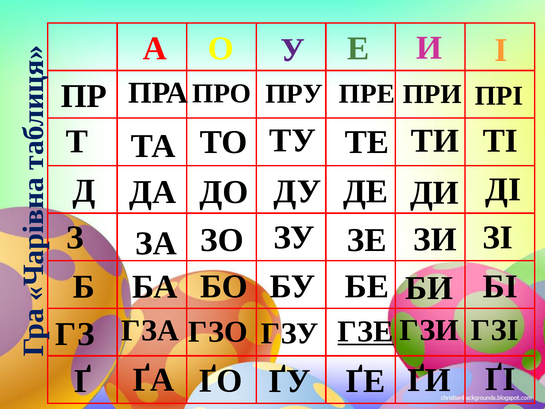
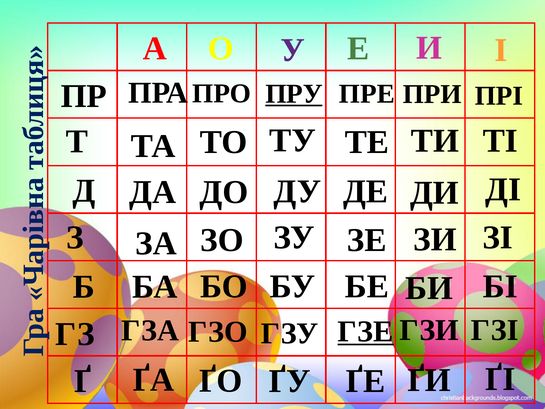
ПРУ underline: none -> present (294, 94)
